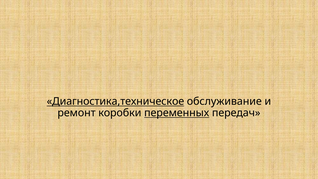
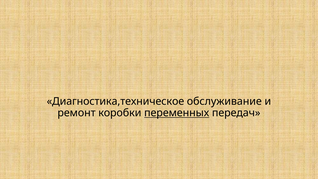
Диагностика,техническое underline: present -> none (115, 101)
